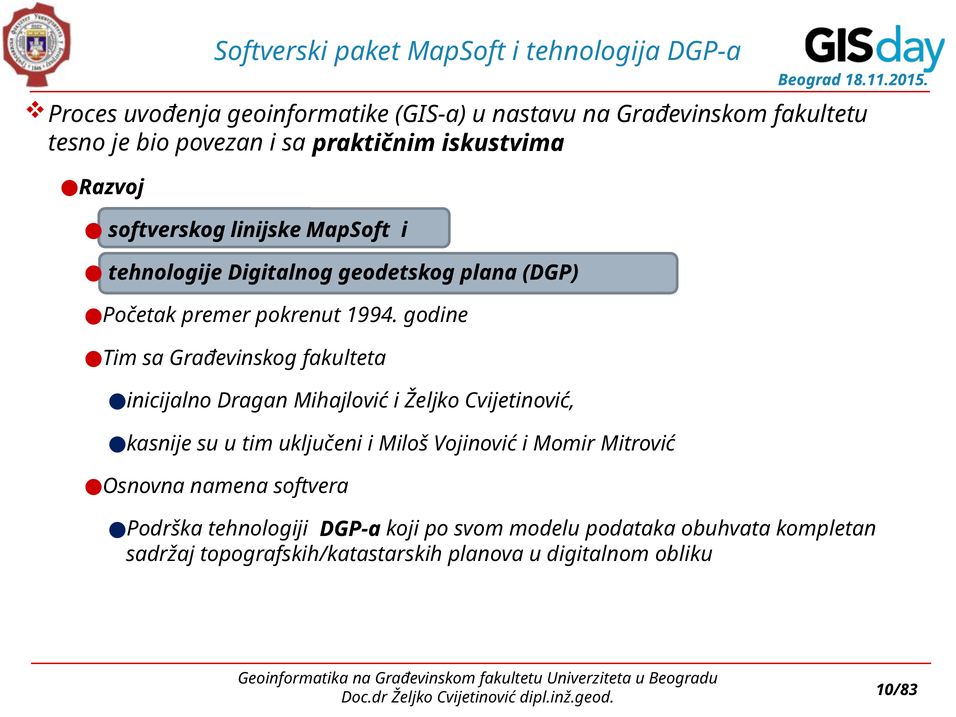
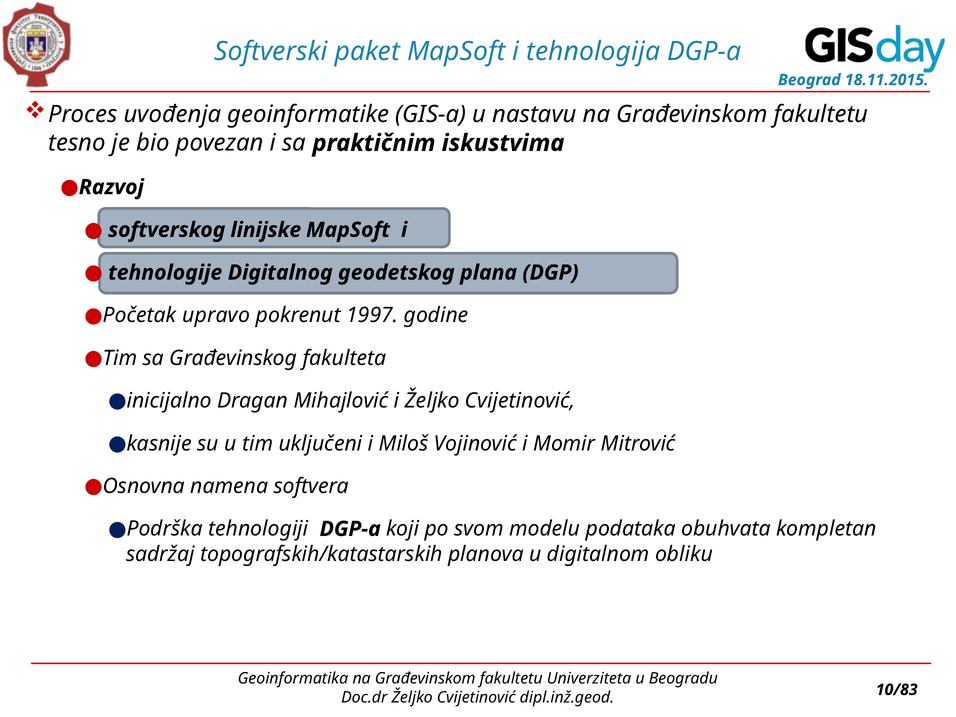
premer: premer -> upravo (216, 315)
1994: 1994 -> 1997 (372, 315)
